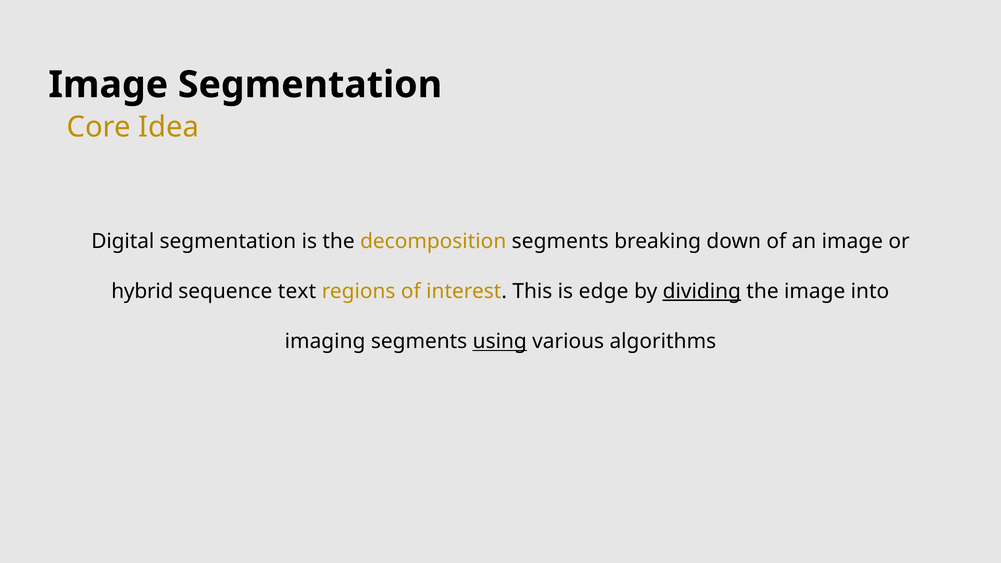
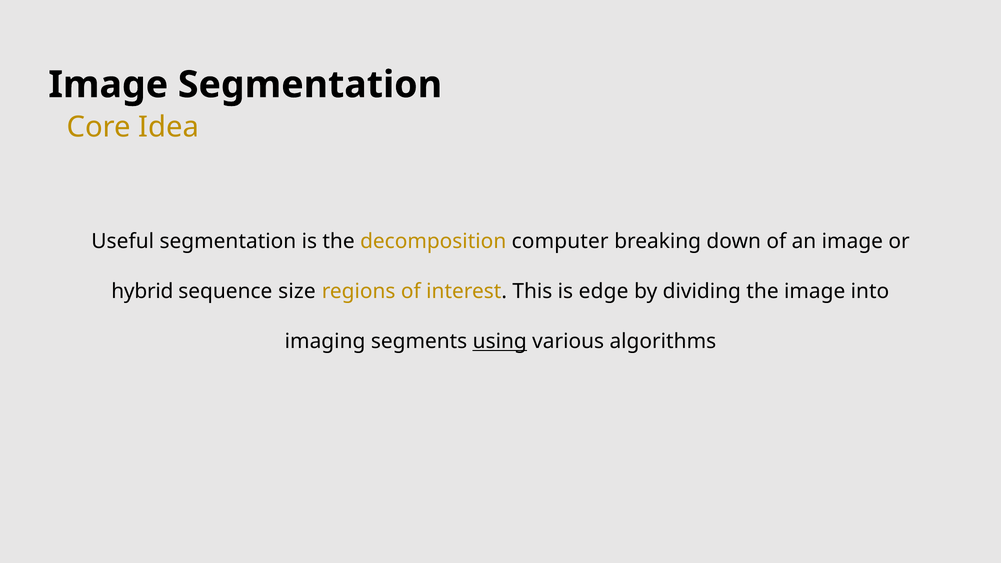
Digital: Digital -> Useful (123, 241)
decomposition segments: segments -> computer (560, 241)
text: text -> size (297, 291)
dividing underline: present -> none (702, 291)
